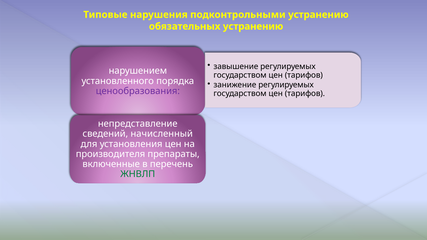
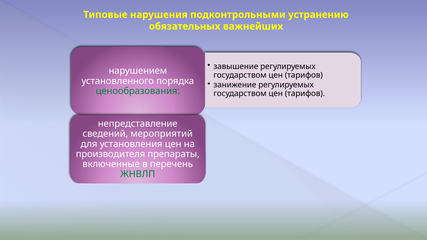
обязательных устранению: устранению -> важнейших (253, 26)
ценообразования colour: purple -> green (138, 91)
начисленный: начисленный -> мероприятий (162, 134)
